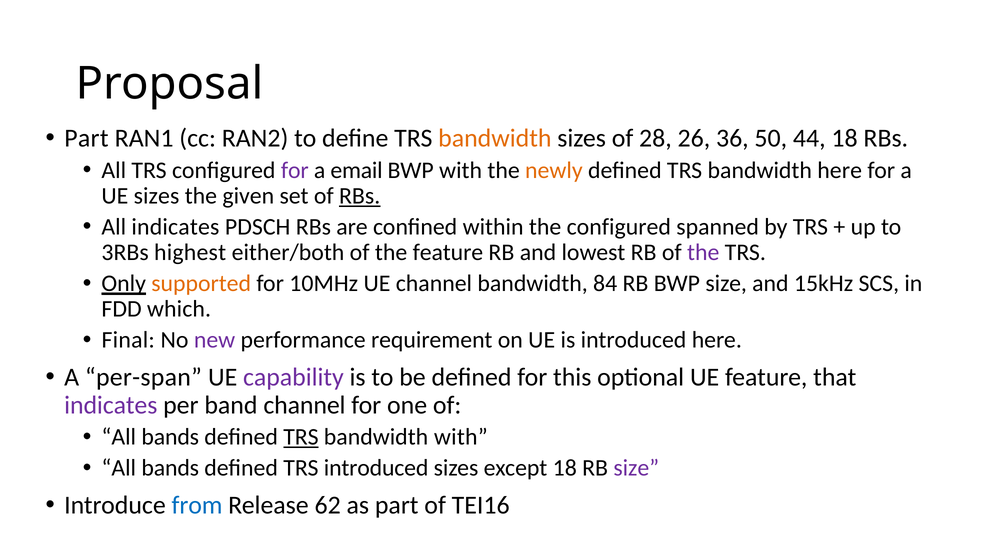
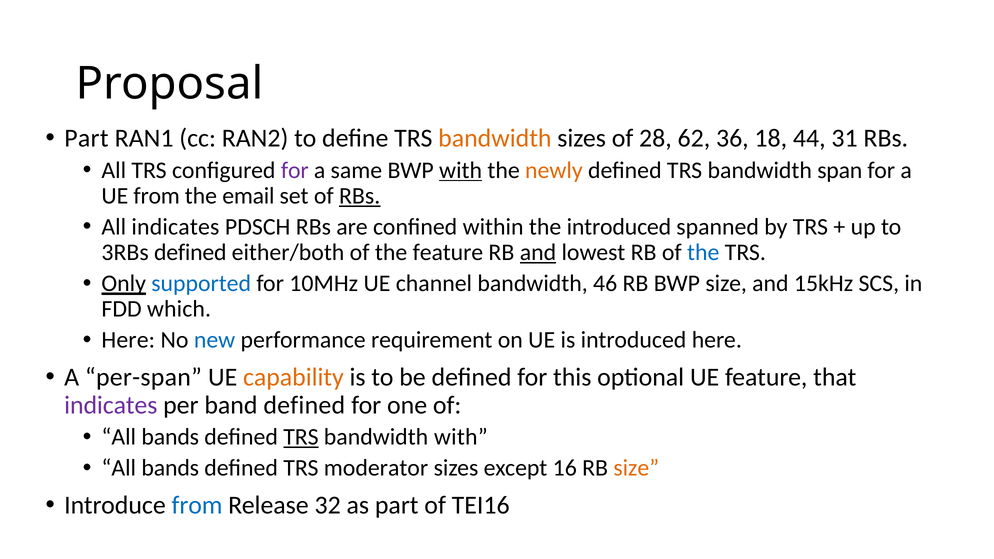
26: 26 -> 62 (694, 138)
50: 50 -> 18 (771, 138)
44 18: 18 -> 31 (845, 138)
email: email -> same (356, 170)
with underline: none -> present (461, 170)
bandwidth here: here -> span (840, 170)
UE sizes: sizes -> from (157, 196)
given: given -> email (248, 196)
the configured: configured -> introduced (619, 227)
3RBs highest: highest -> defined (190, 253)
and underline: none -> present (538, 253)
the colour: purple -> blue (703, 253)
supported colour: orange -> blue (201, 283)
84: 84 -> 46 (605, 283)
Final: Final -> Here (128, 340)
new colour: purple -> blue (215, 340)
capability colour: purple -> orange (293, 377)
band channel: channel -> defined (304, 405)
TRS introduced: introduced -> moderator (376, 468)
except 18: 18 -> 16 (565, 468)
size colour: purple -> orange (636, 468)
62: 62 -> 32 (328, 505)
